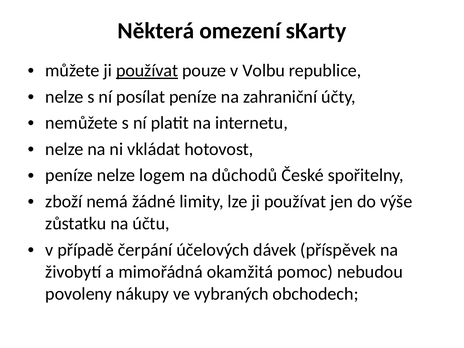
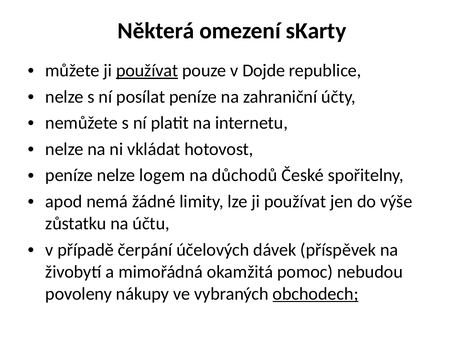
Volbu: Volbu -> Dojde (264, 71)
zboží: zboží -> apod (64, 201)
obchodech underline: none -> present (316, 294)
